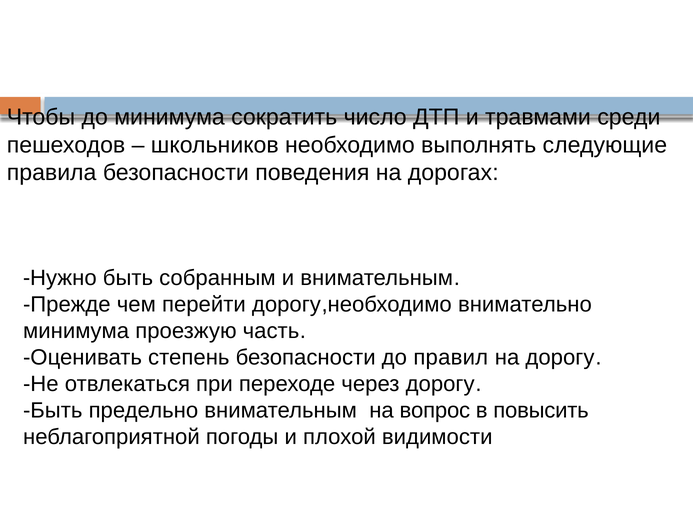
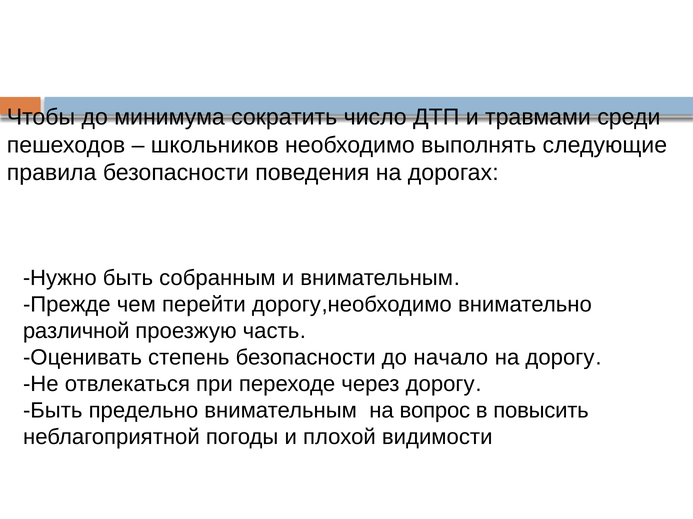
минимума: минимума -> различной (76, 331)
правил: правил -> начало (451, 358)
